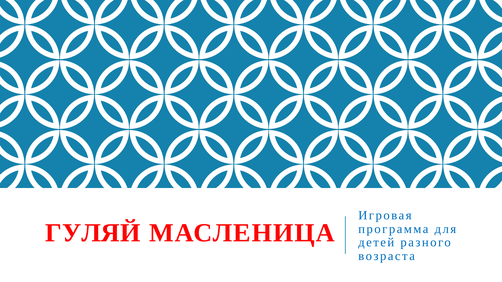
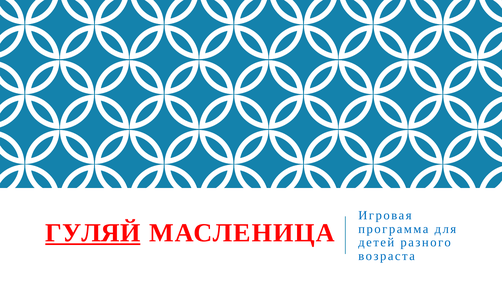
ГУЛЯЙ underline: none -> present (93, 233)
